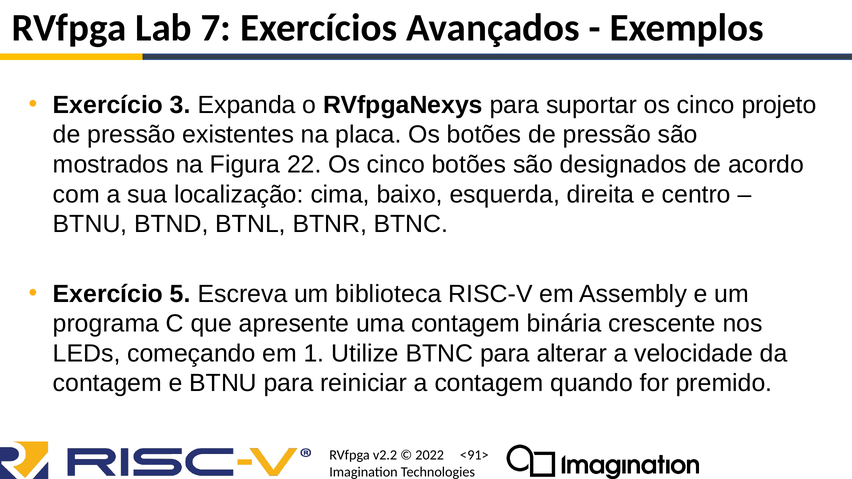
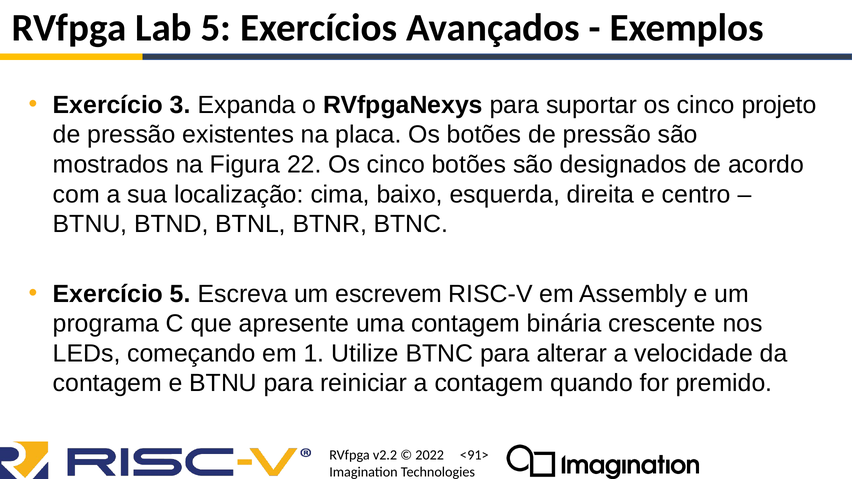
Lab 7: 7 -> 5 (216, 28)
biblioteca: biblioteca -> escrevem (389, 294)
